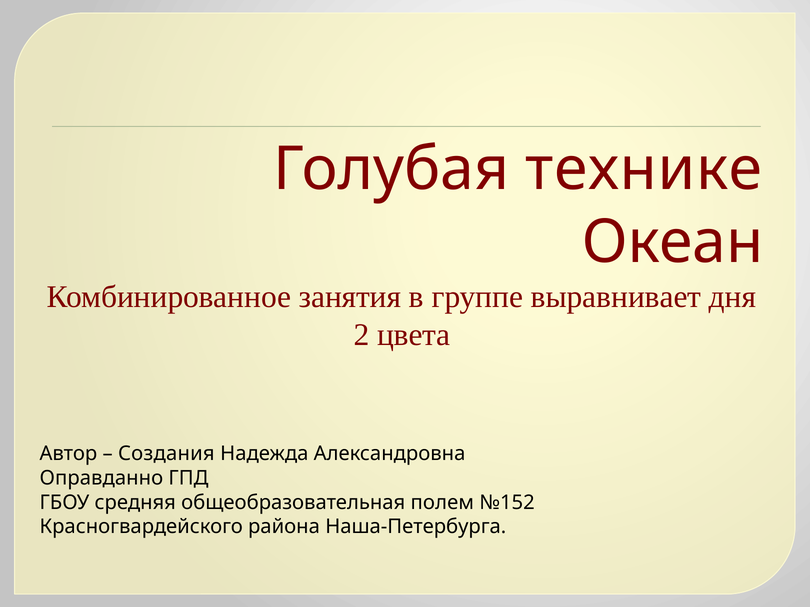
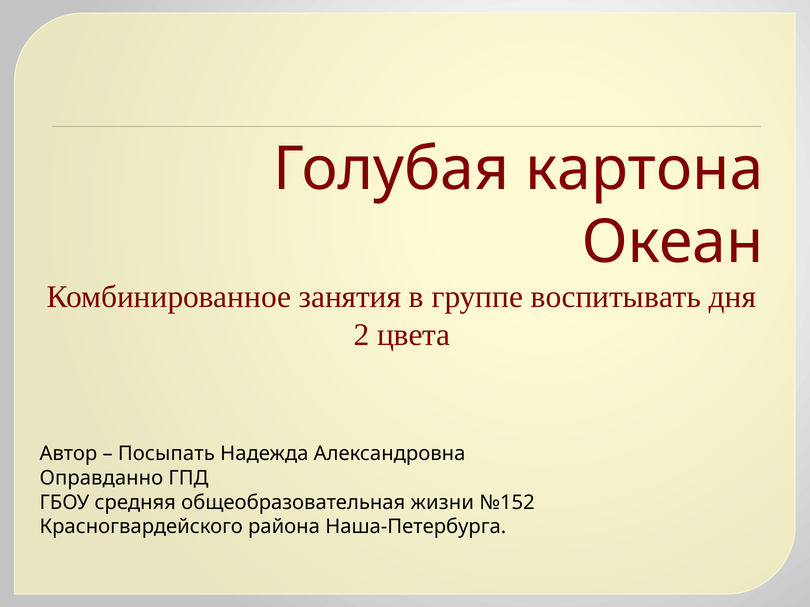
технике: технике -> картона (644, 169)
выравнивает: выравнивает -> воспитывать (616, 297)
Создания: Создания -> Посыпать (166, 454)
полем: полем -> жизни (442, 503)
